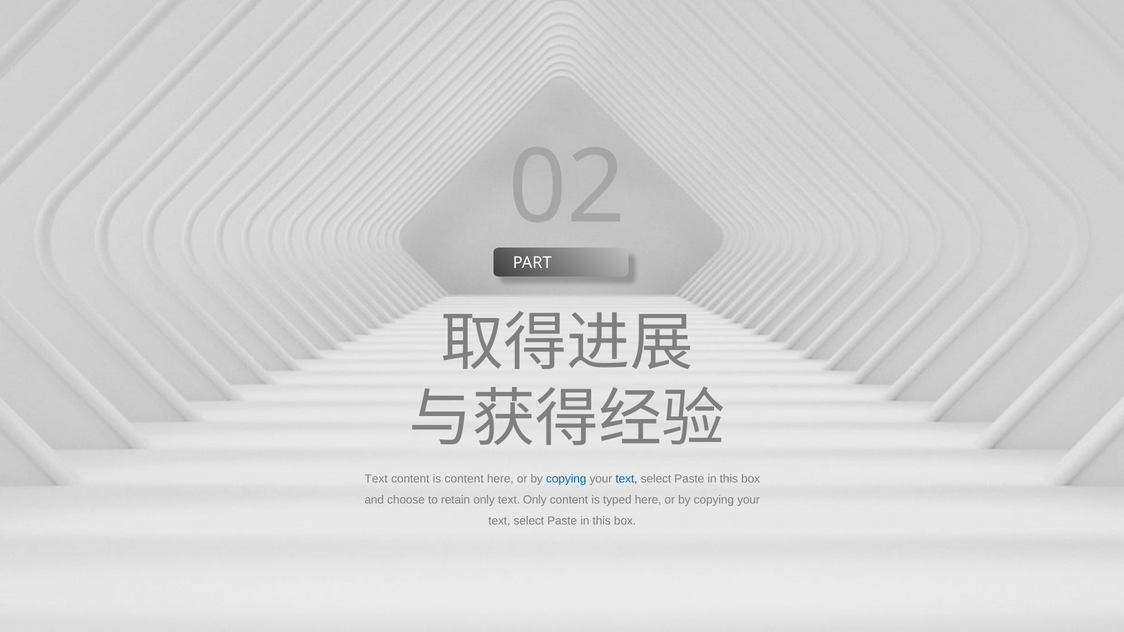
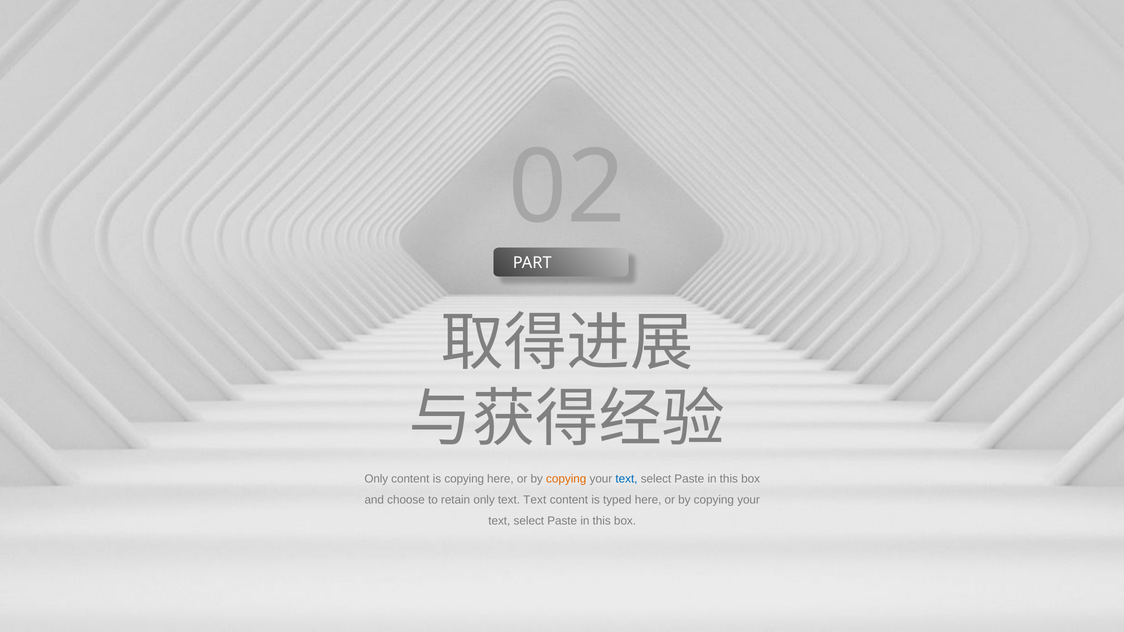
Text: Text -> Only (376, 479)
is content: content -> copying (464, 479)
copying colour: blue -> orange (566, 479)
text Only: Only -> Text (535, 500)
